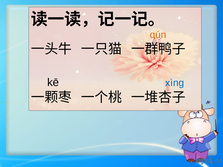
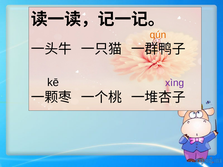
xìng colour: blue -> purple (175, 83)
